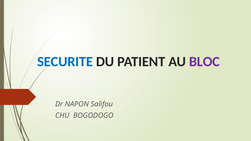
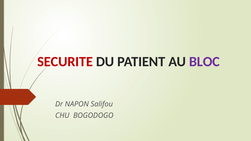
SECURITE colour: blue -> red (65, 62)
